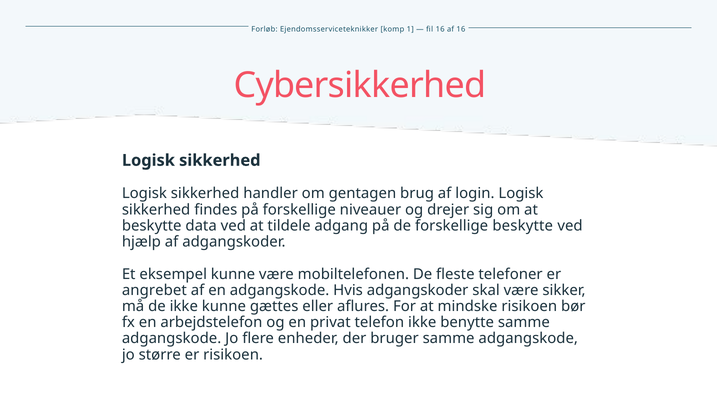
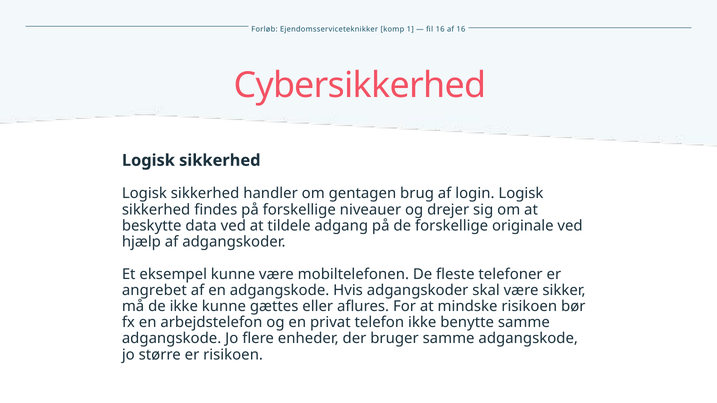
forskellige beskytte: beskytte -> originale (523, 226)
